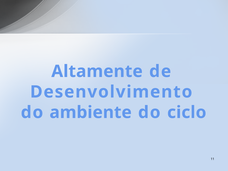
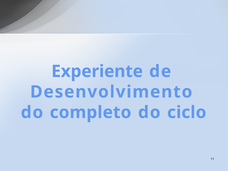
Altamente: Altamente -> Experiente (97, 71)
ambiente: ambiente -> completo (91, 112)
